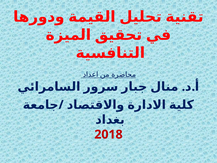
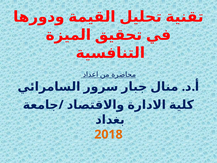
2018 colour: red -> orange (108, 134)
